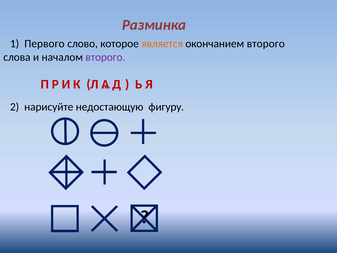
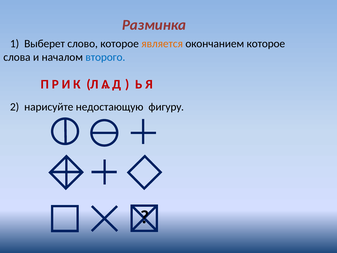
Первого: Первого -> Выберет (45, 44)
окончанием второго: второго -> которое (266, 44)
второго colour: purple -> blue (105, 57)
